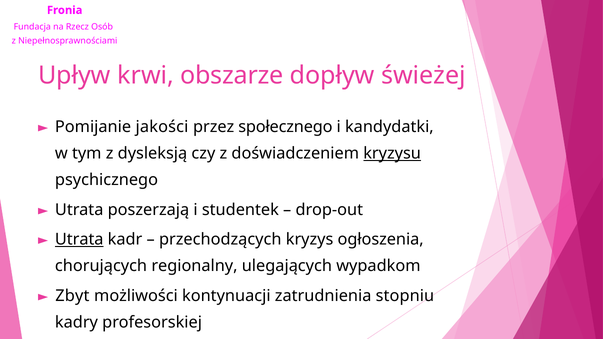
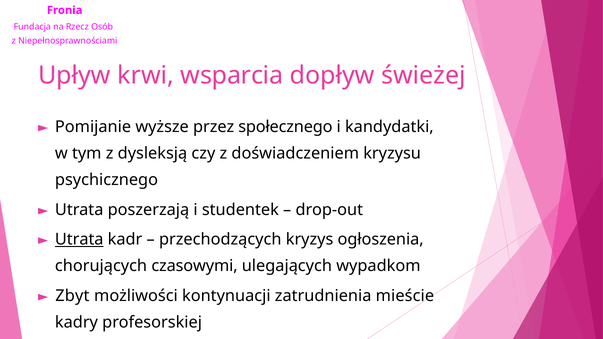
obszarze: obszarze -> wsparcia (232, 76)
jakości: jakości -> wyższe (162, 127)
kryzysu underline: present -> none (392, 154)
regionalny: regionalny -> czasowymi (195, 266)
stopniu: stopniu -> mieście (405, 296)
